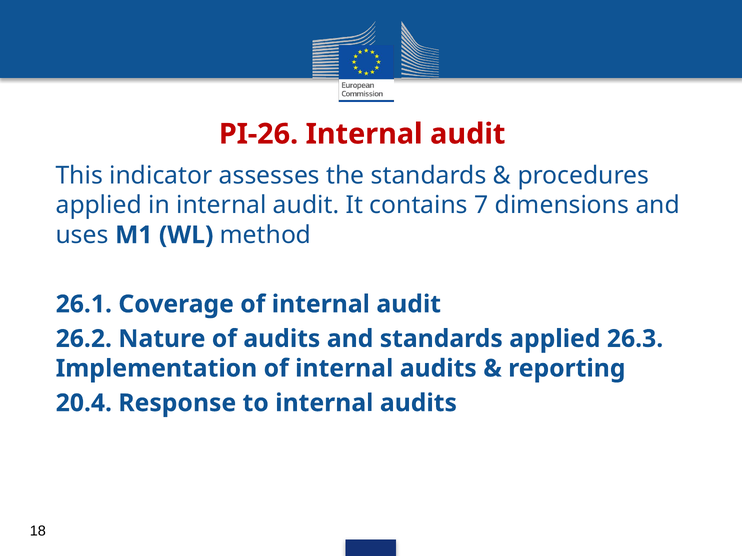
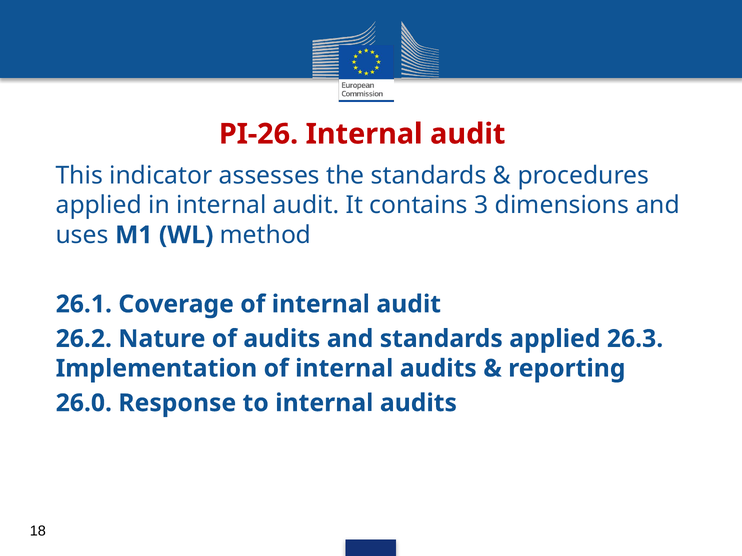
7: 7 -> 3 (481, 206)
20.4: 20.4 -> 26.0 (84, 403)
